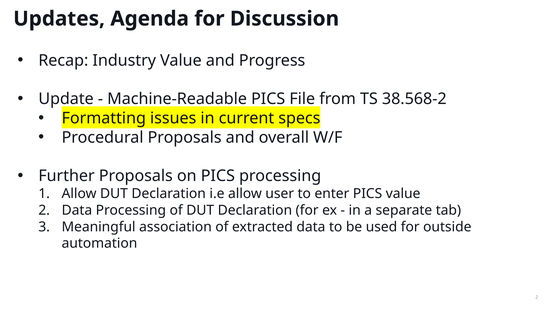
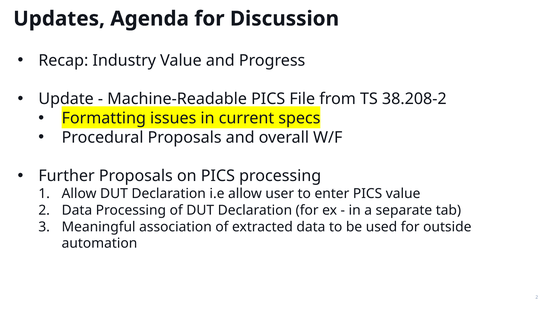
38.568-2: 38.568-2 -> 38.208-2 (414, 99)
